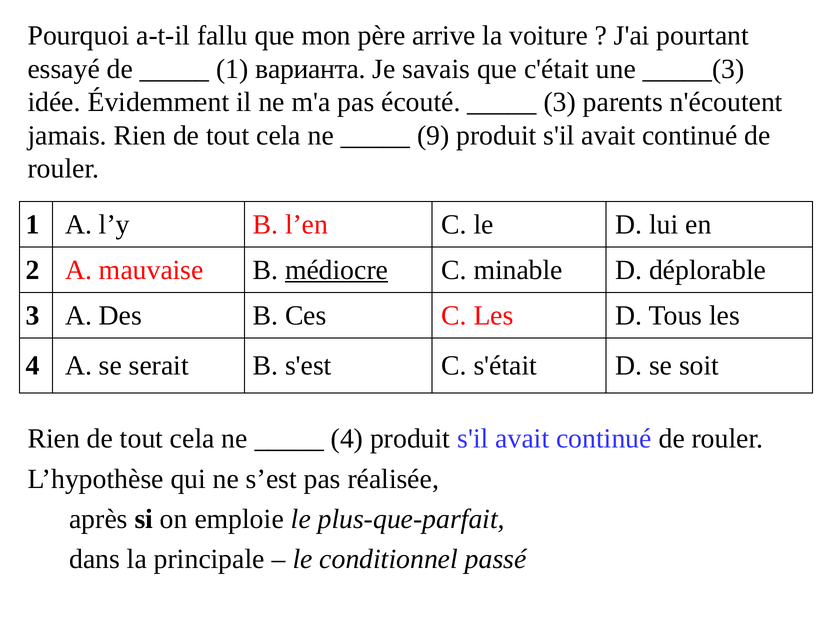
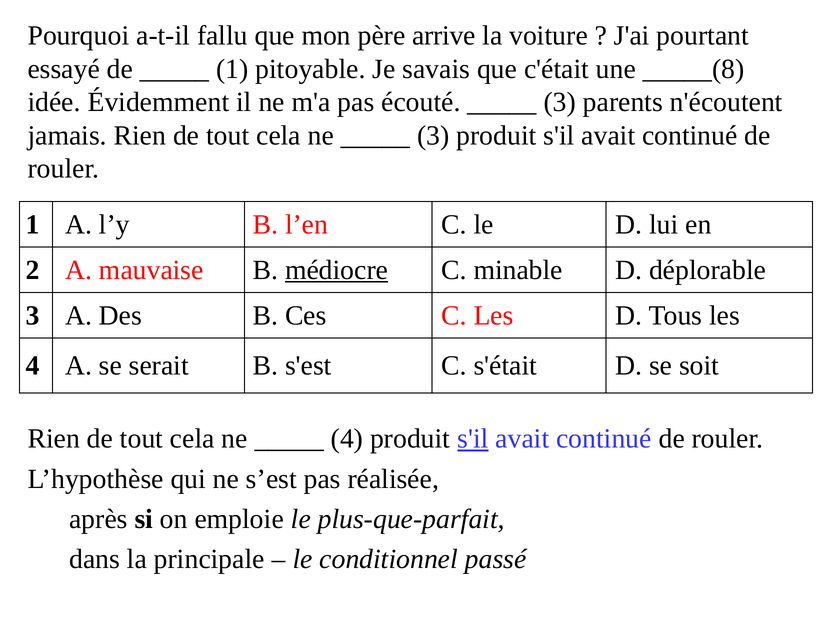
варианта: варианта -> pitoyable (310, 69)
_____(3: _____(3 -> _____(8 (694, 69)
9: 9 -> 3 (433, 135)
s'il underline: none -> present (473, 439)
